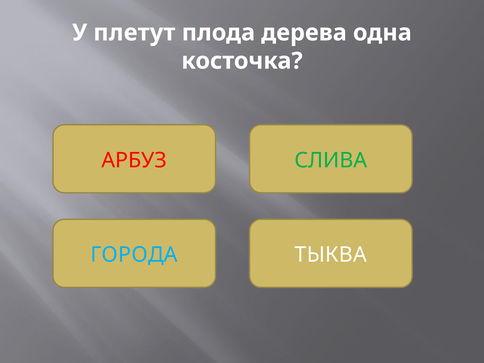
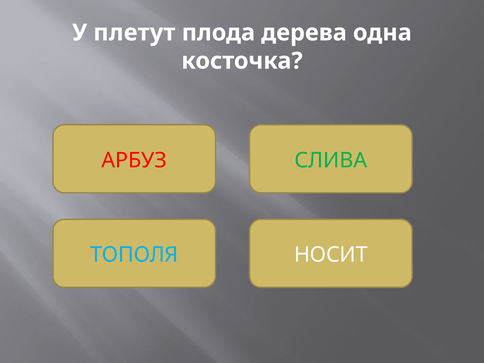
ГОРОДА: ГОРОДА -> ТОПОЛЯ (134, 255)
ТЫКВА: ТЫКВА -> НОСИТ (331, 255)
